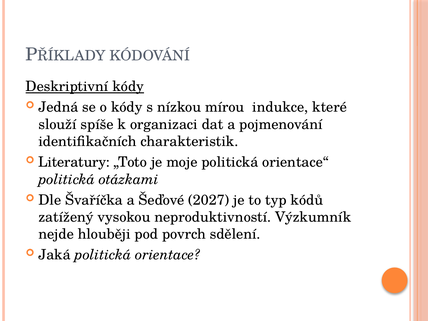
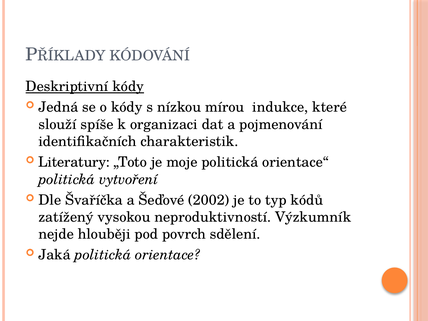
otázkami: otázkami -> vytvoření (129, 179)
2027: 2027 -> 2002 (209, 200)
